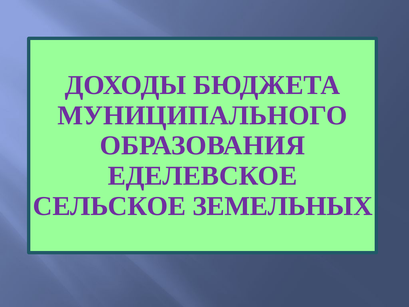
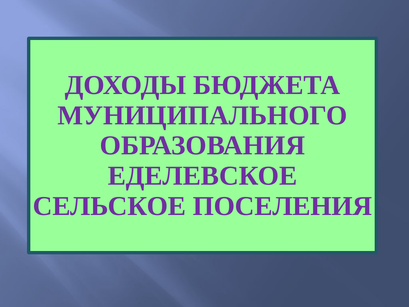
ЗЕМЕЛЬНЫХ: ЗЕМЕЛЬНЫХ -> ПОСЕЛЕНИЯ (283, 206)
